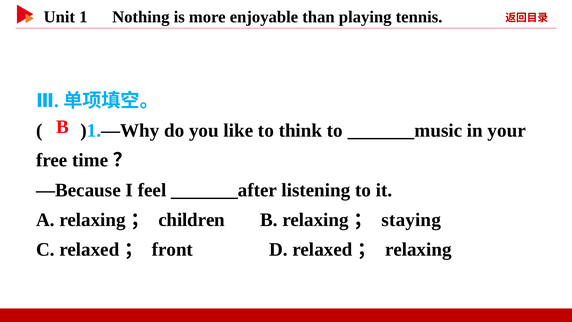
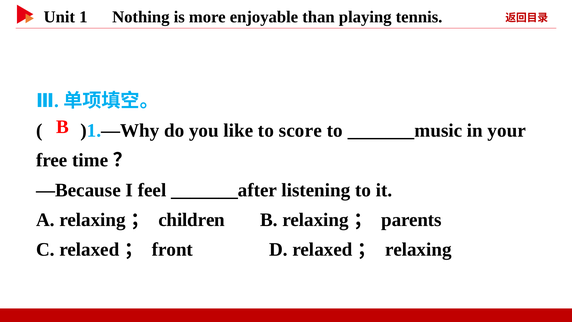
think: think -> score (300, 130)
staying: staying -> parents (411, 220)
